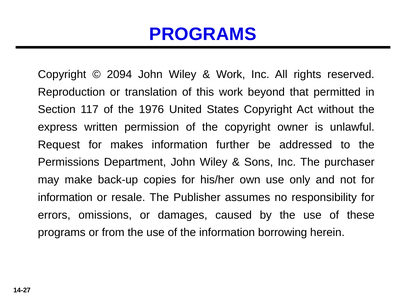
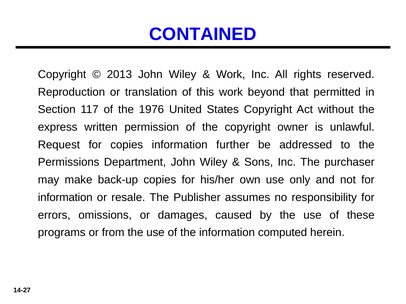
PROGRAMS: PROGRAMS -> CONTAINED (203, 34)
2094: 2094 -> 2013 (119, 75)
for makes: makes -> copies (127, 145)
borrowing: borrowing -> computed (283, 233)
